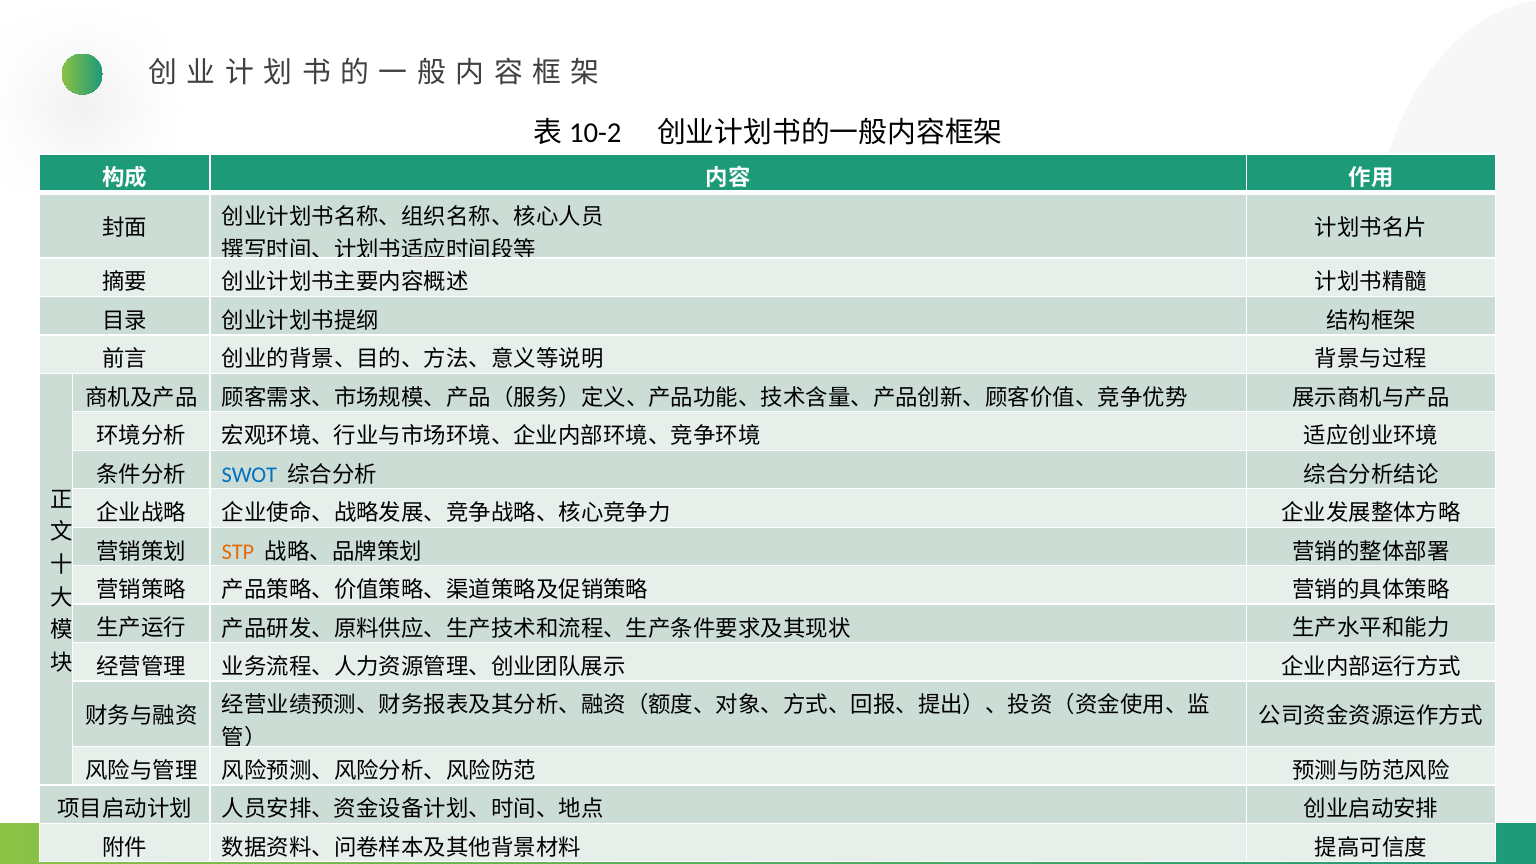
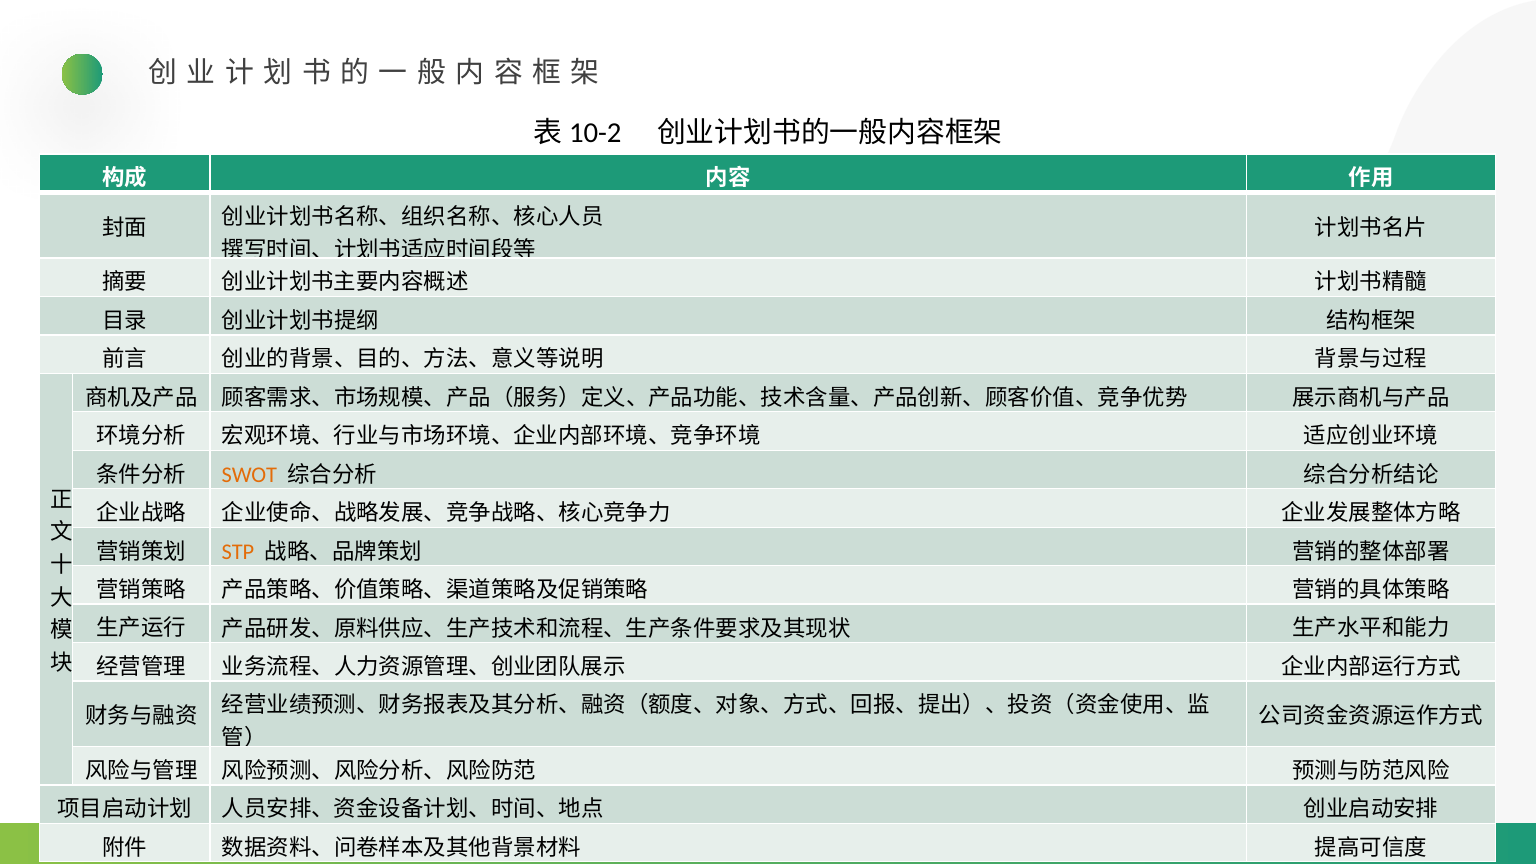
SWOT colour: blue -> orange (249, 475)
